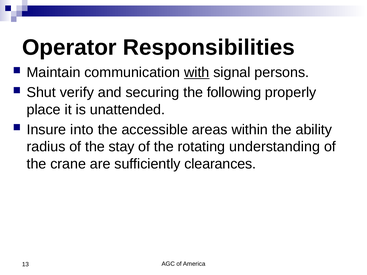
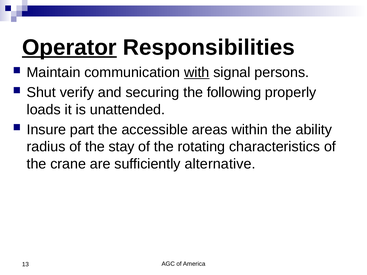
Operator underline: none -> present (69, 47)
place: place -> loads (44, 110)
into: into -> part (82, 130)
understanding: understanding -> characteristics (275, 147)
clearances: clearances -> alternative (220, 164)
